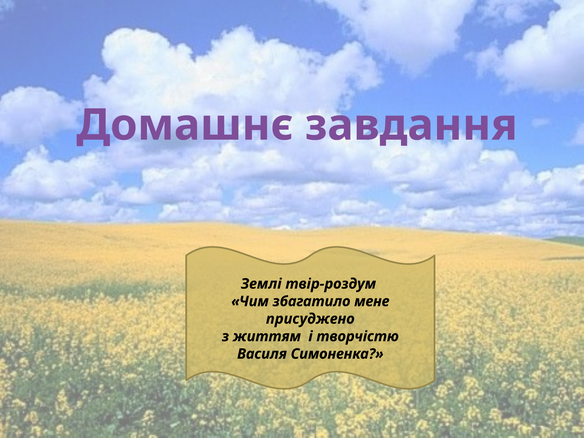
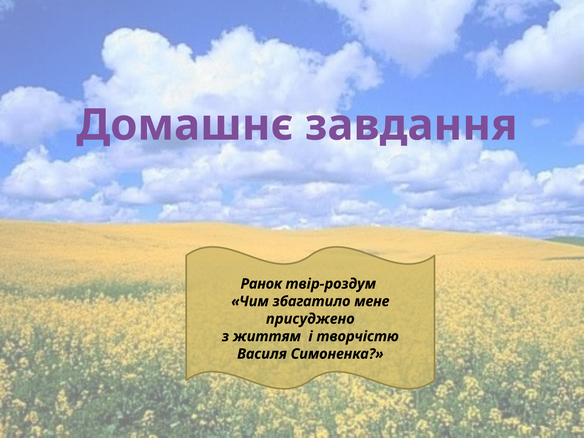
Землі: Землі -> Ранок (261, 284)
